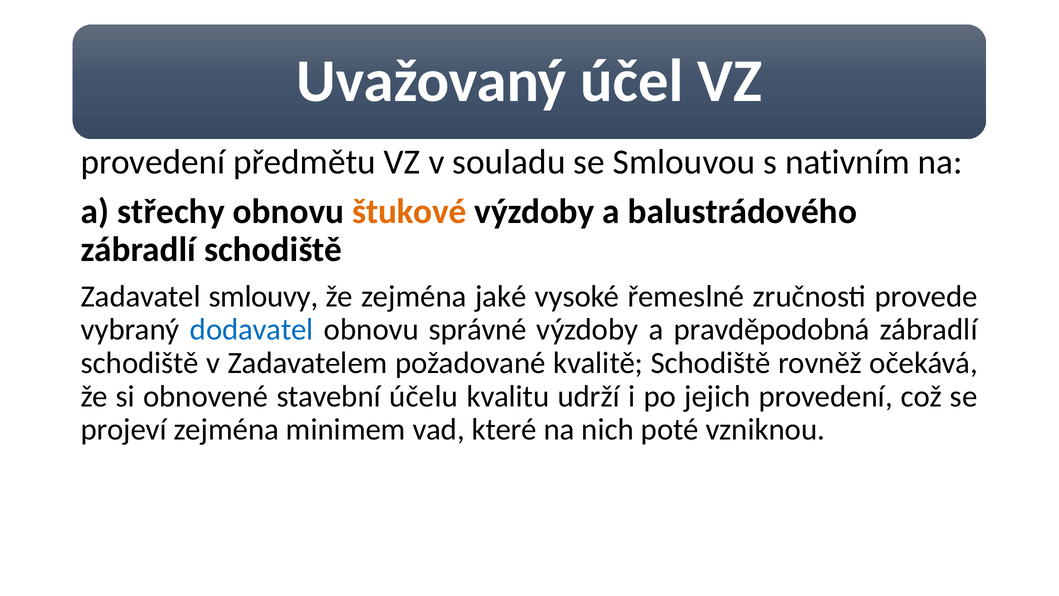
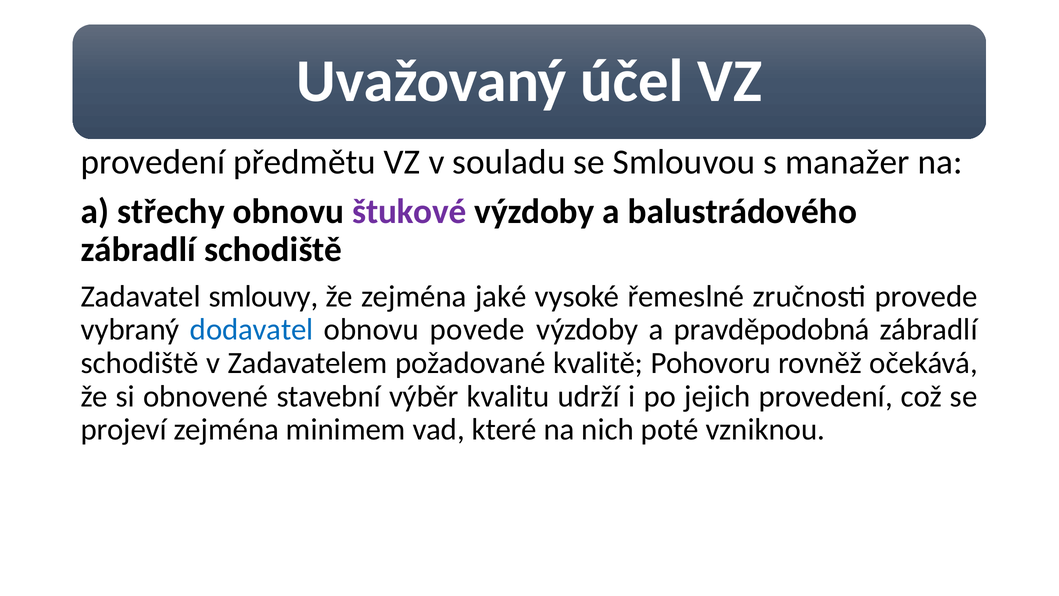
nativním: nativním -> manažer (847, 162)
štukové colour: orange -> purple (409, 211)
správné: správné -> povede (477, 329)
kvalitě Schodiště: Schodiště -> Pohovoru (711, 363)
účelu: účelu -> výběr (424, 396)
